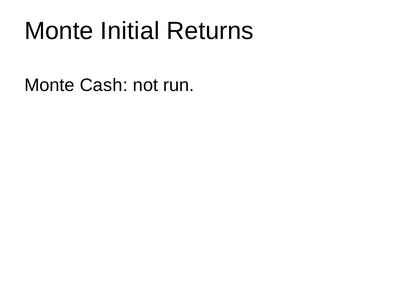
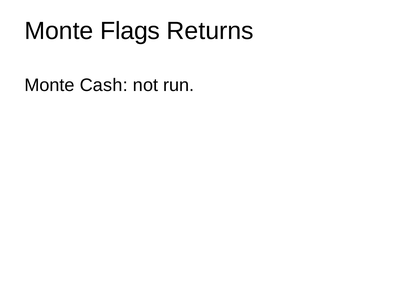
Initial: Initial -> Flags (130, 31)
